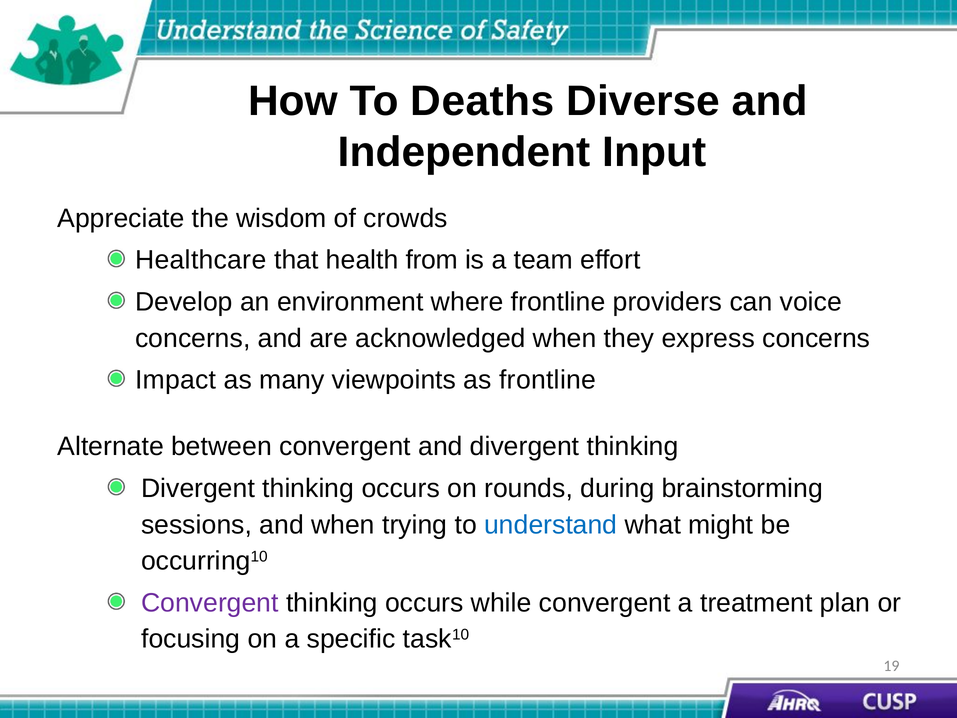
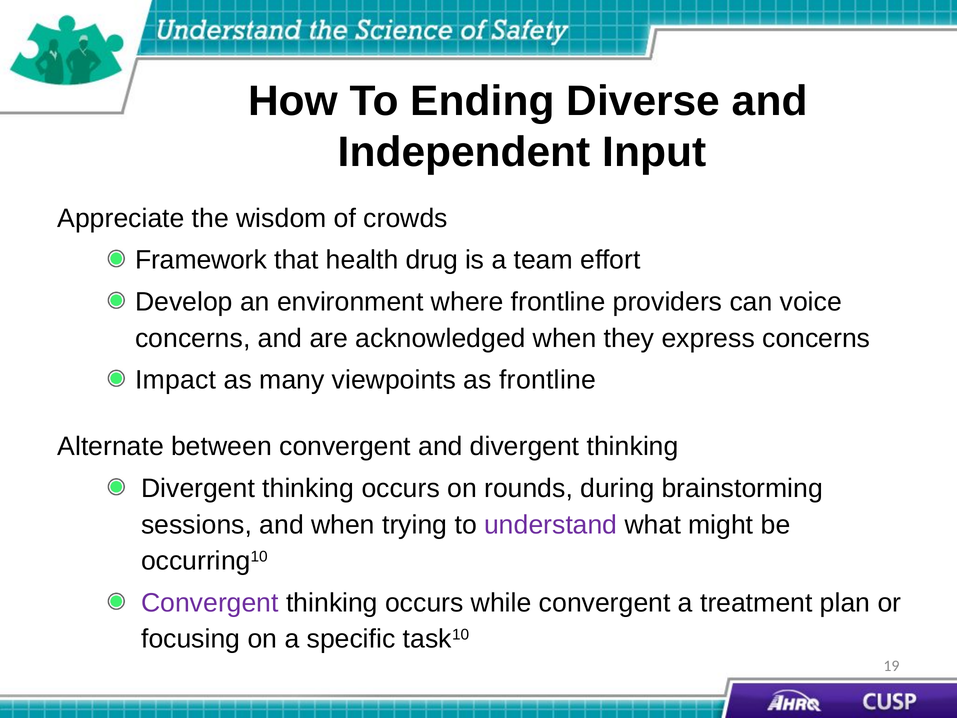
Deaths: Deaths -> Ending (482, 101)
Healthcare: Healthcare -> Framework (201, 260)
from: from -> drug (432, 260)
understand colour: blue -> purple (551, 525)
